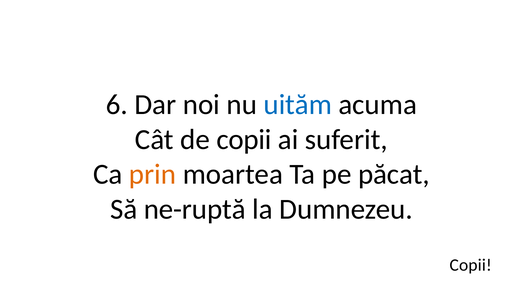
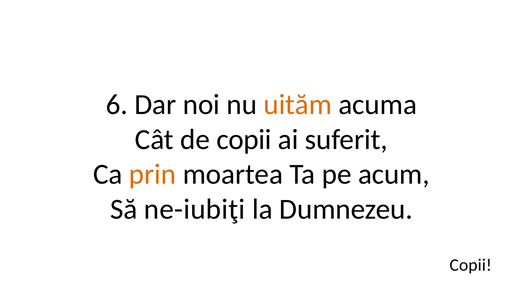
uităm colour: blue -> orange (298, 105)
păcat: păcat -> acum (394, 174)
ne-ruptă: ne-ruptă -> ne-iubiţi (195, 209)
